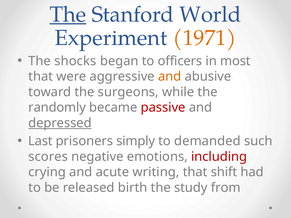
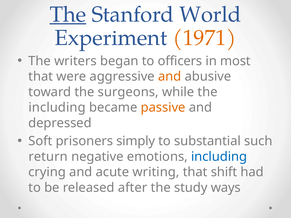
shocks: shocks -> writers (75, 61)
randomly: randomly -> including (57, 108)
passive colour: red -> orange (163, 108)
depressed underline: present -> none (60, 123)
Last: Last -> Soft (40, 141)
demanded: demanded -> substantial (207, 141)
scores: scores -> return (48, 157)
including colour: red -> blue (219, 157)
birth: birth -> after (133, 188)
from: from -> ways (226, 188)
